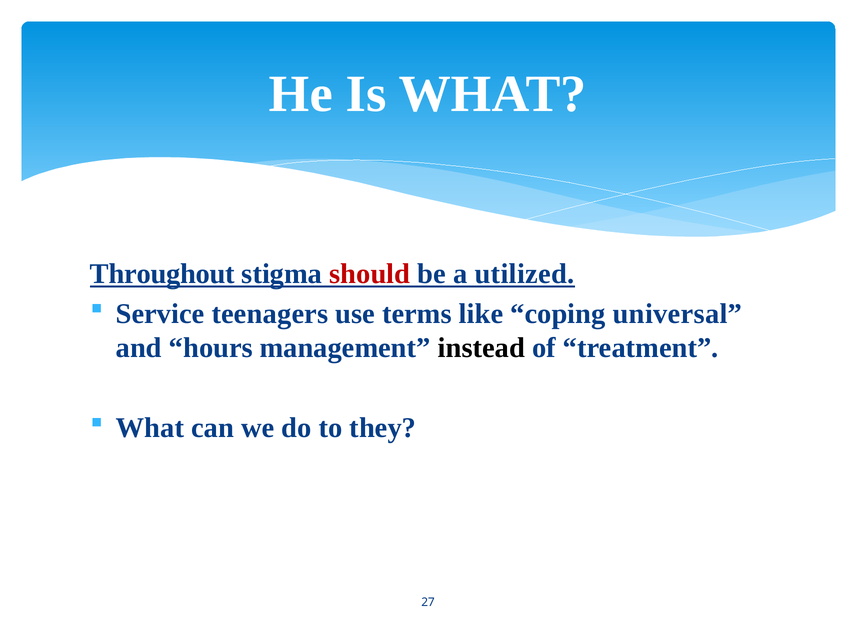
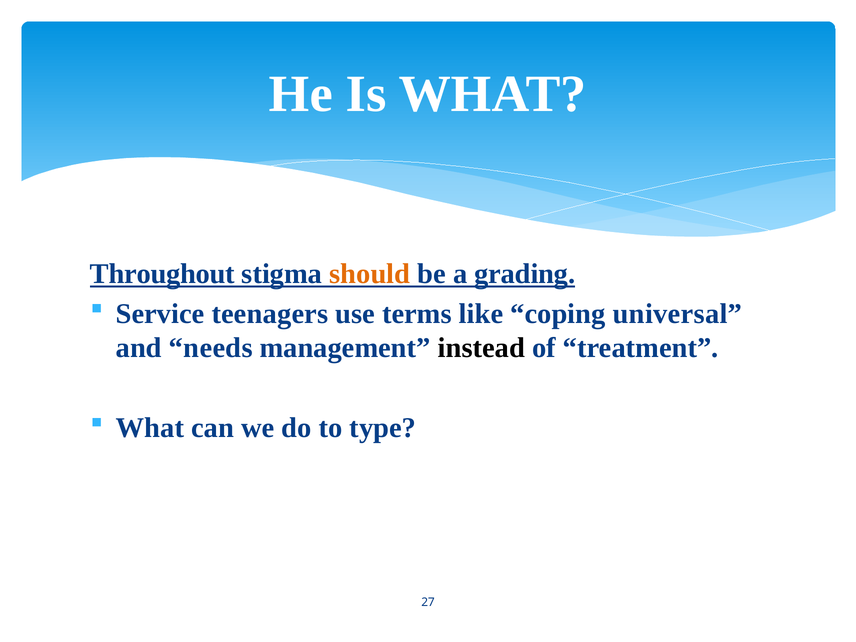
should colour: red -> orange (370, 274)
utilized: utilized -> grading (525, 274)
hours: hours -> needs (211, 348)
they: they -> type (383, 428)
